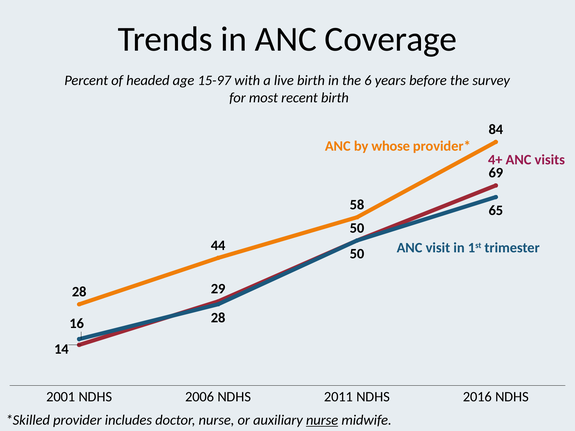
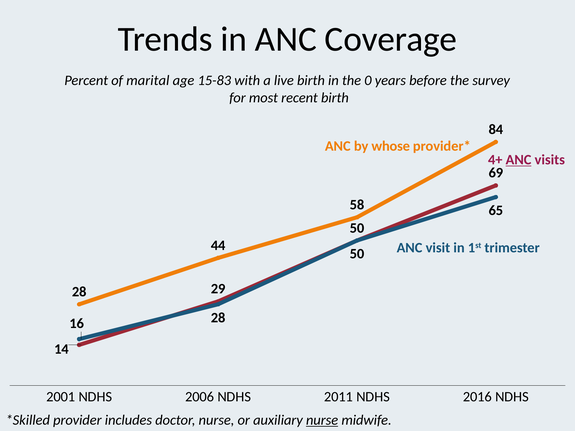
headed: headed -> marital (148, 80)
15-97: 15-97 -> 15-83 (214, 80)
6: 6 -> 0 (368, 80)
ANC underline: none -> present (519, 160)
